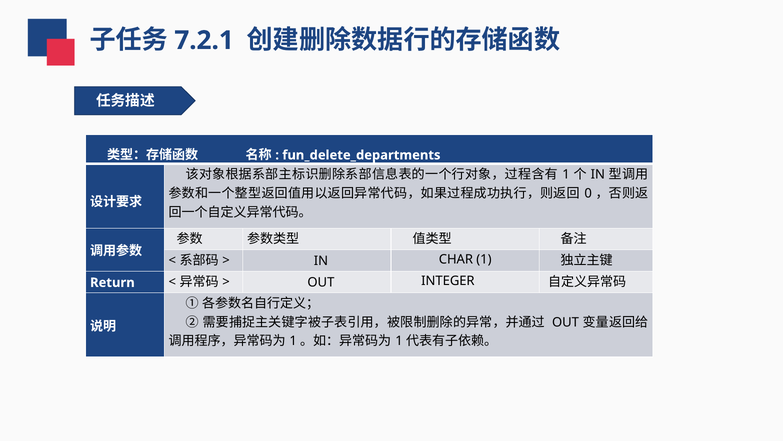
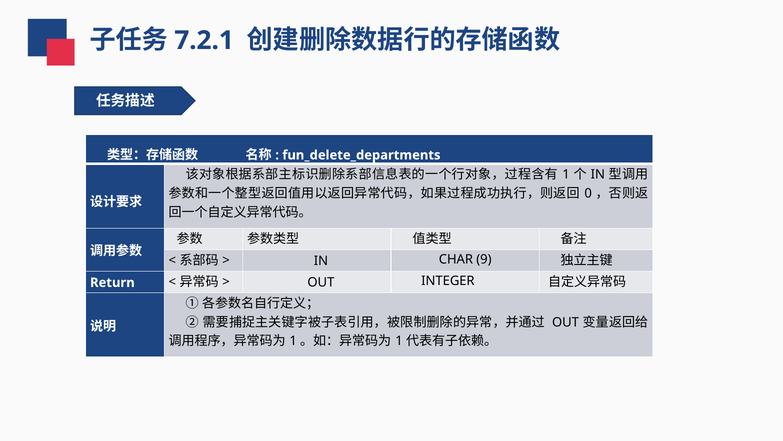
CHAR 1: 1 -> 9 (484, 259)
